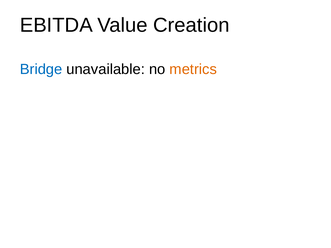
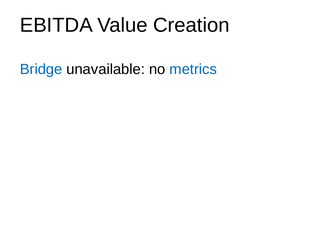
metrics colour: orange -> blue (193, 69)
